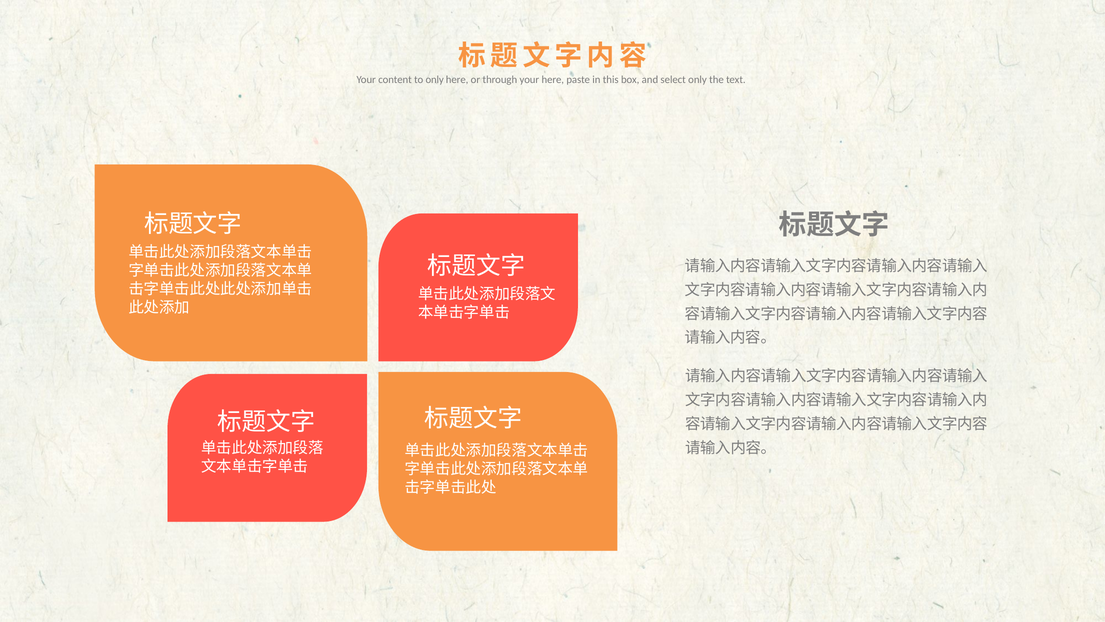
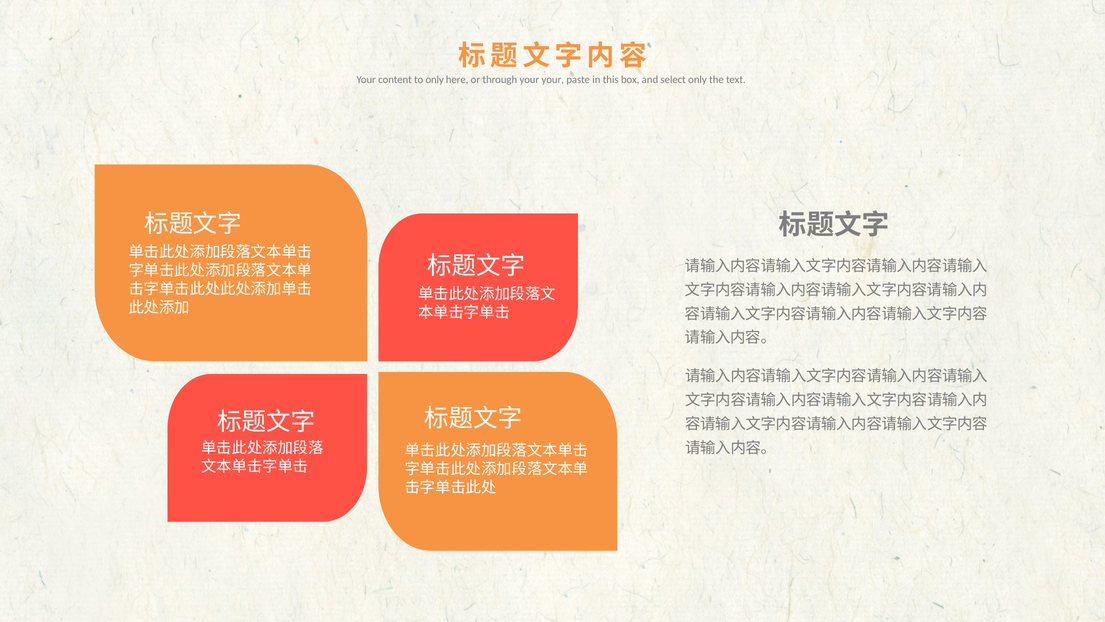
your here: here -> your (553, 80)
